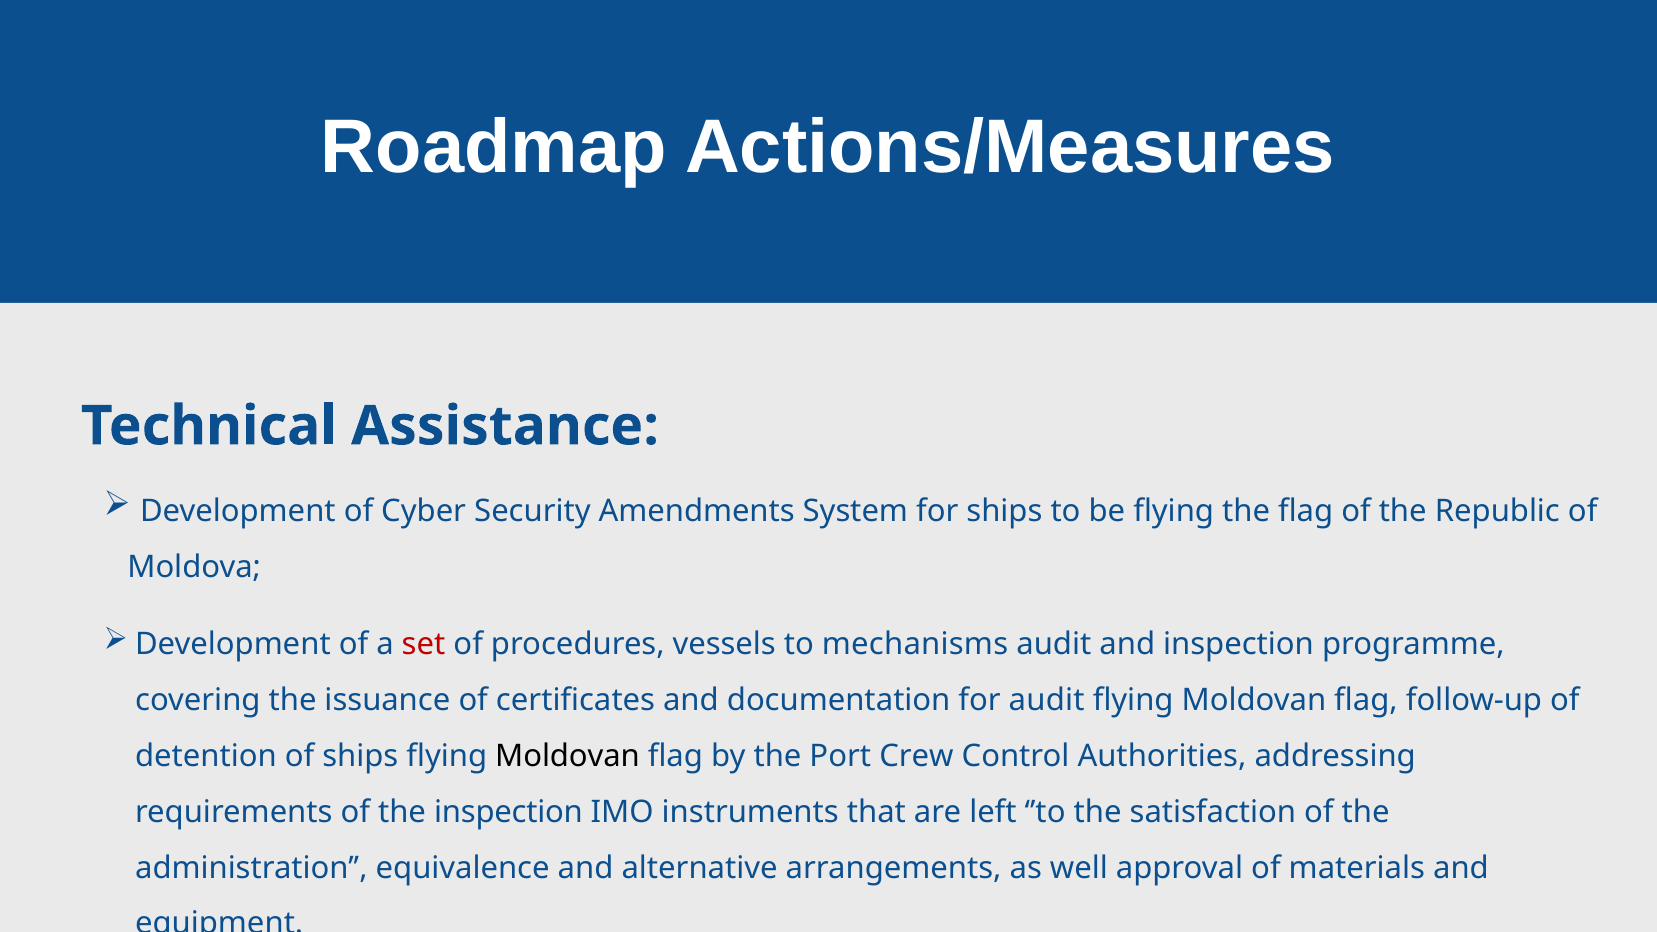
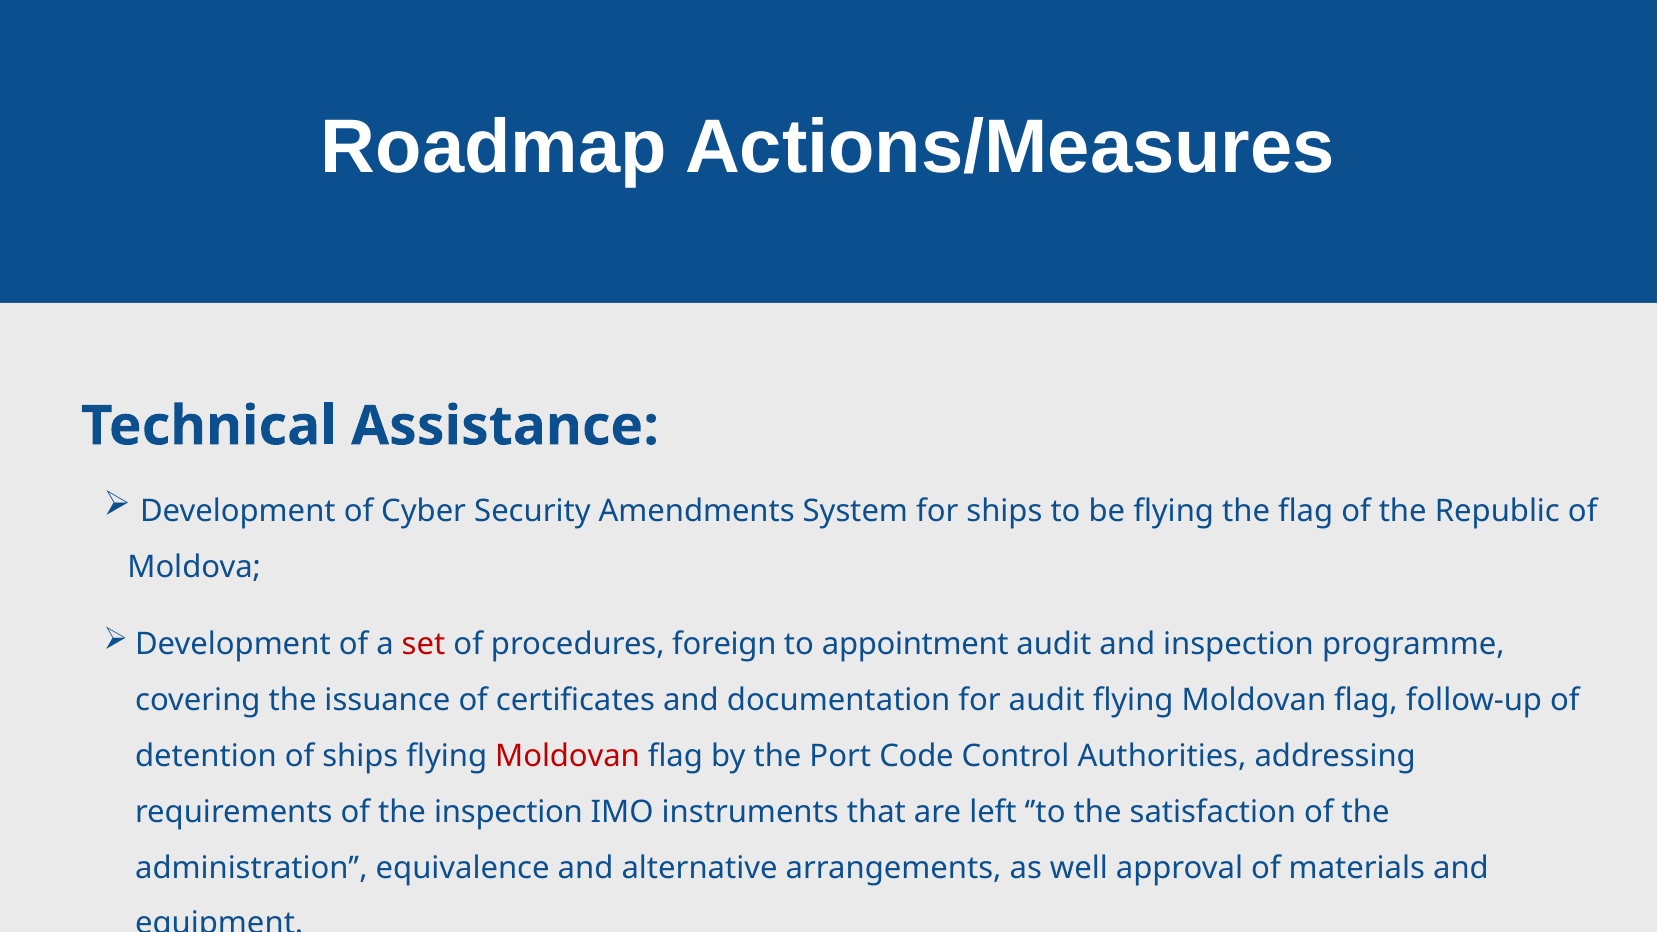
vessels: vessels -> foreign (724, 644)
mechanisms: mechanisms -> appointment (915, 644)
Moldovan colour: black -> red (568, 756)
Crew: Crew -> Code (916, 756)
